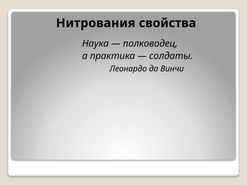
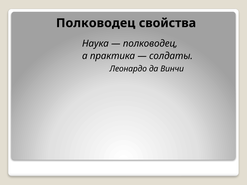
Нитрования: Нитрования -> Полководец (96, 23)
